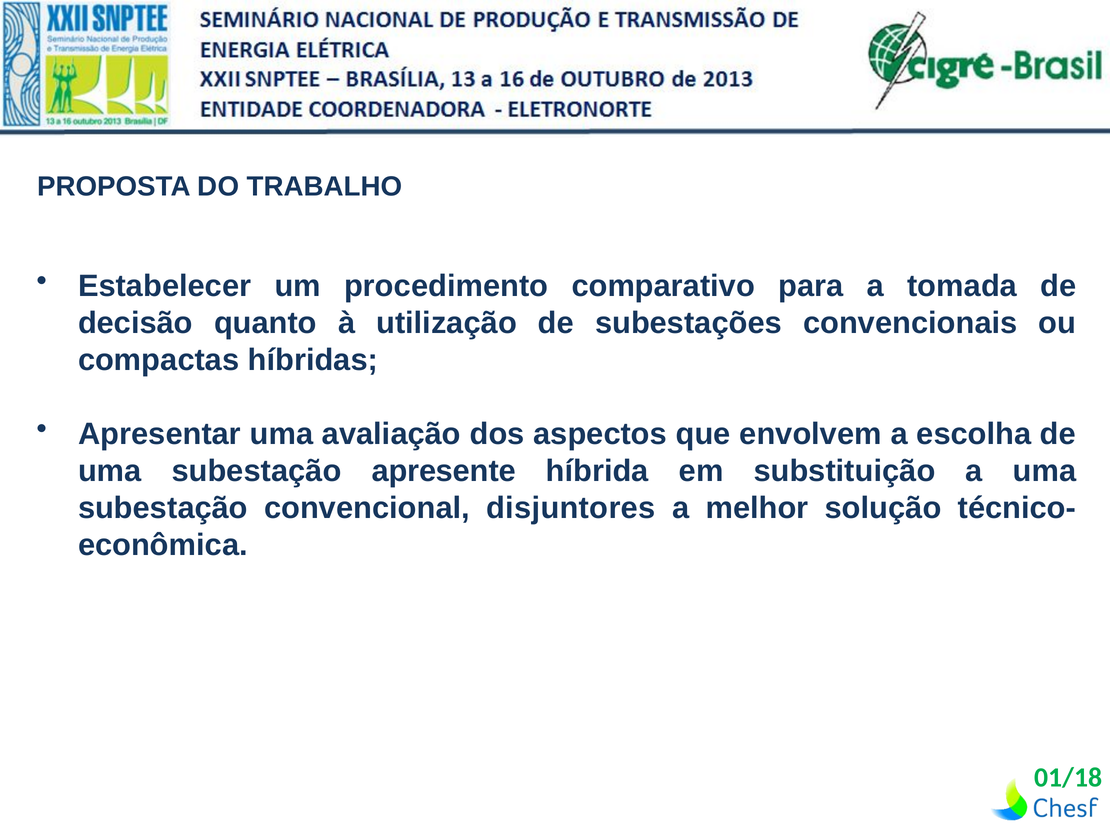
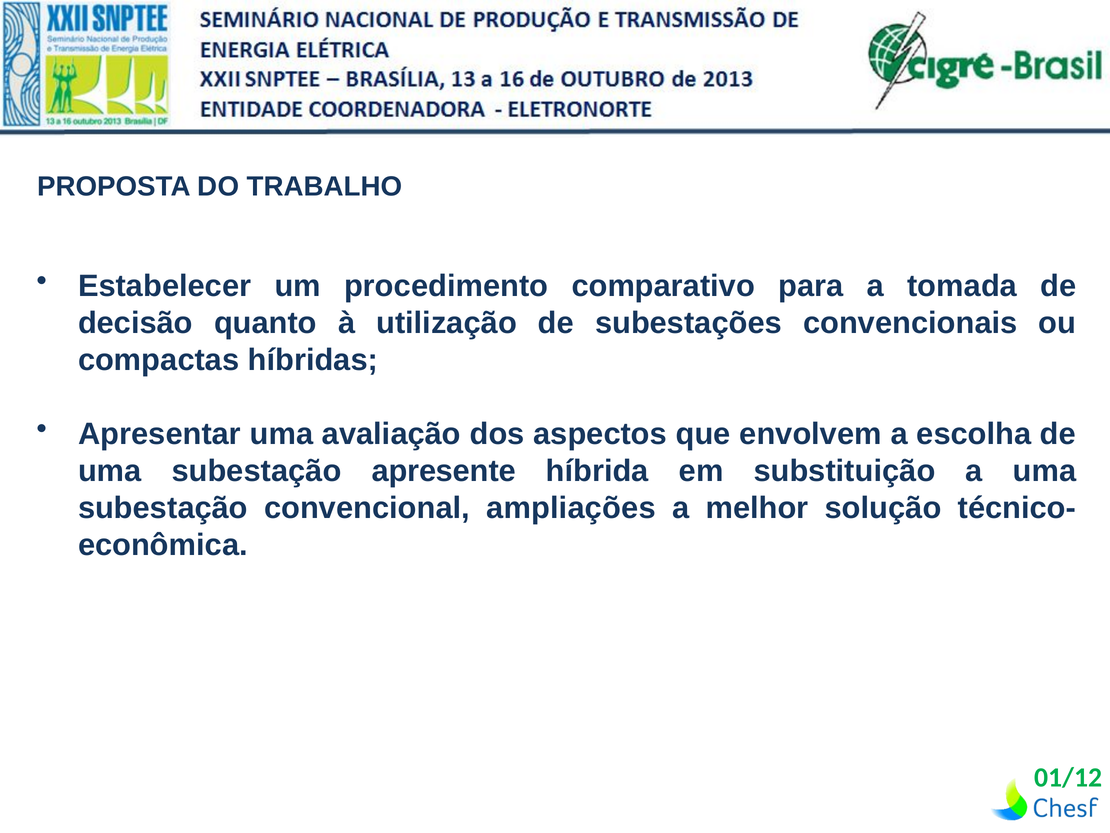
disjuntores: disjuntores -> ampliações (571, 508)
01/18: 01/18 -> 01/12 (1068, 777)
